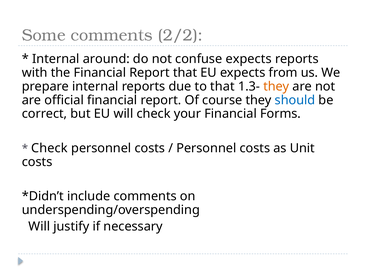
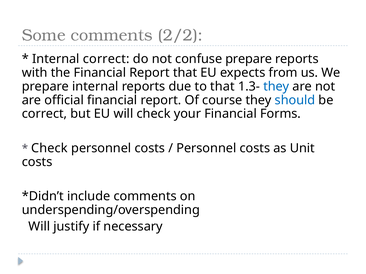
Internal around: around -> correct (106, 59)
confuse expects: expects -> prepare (249, 59)
they colour: orange -> blue (276, 87)
